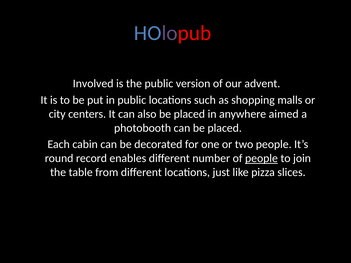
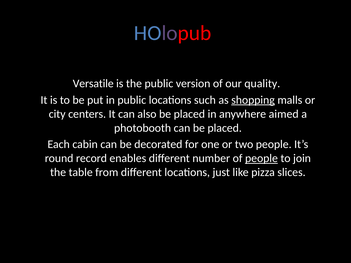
Involved: Involved -> Versatile (93, 84)
advent: advent -> quality (262, 84)
shopping underline: none -> present (253, 100)
